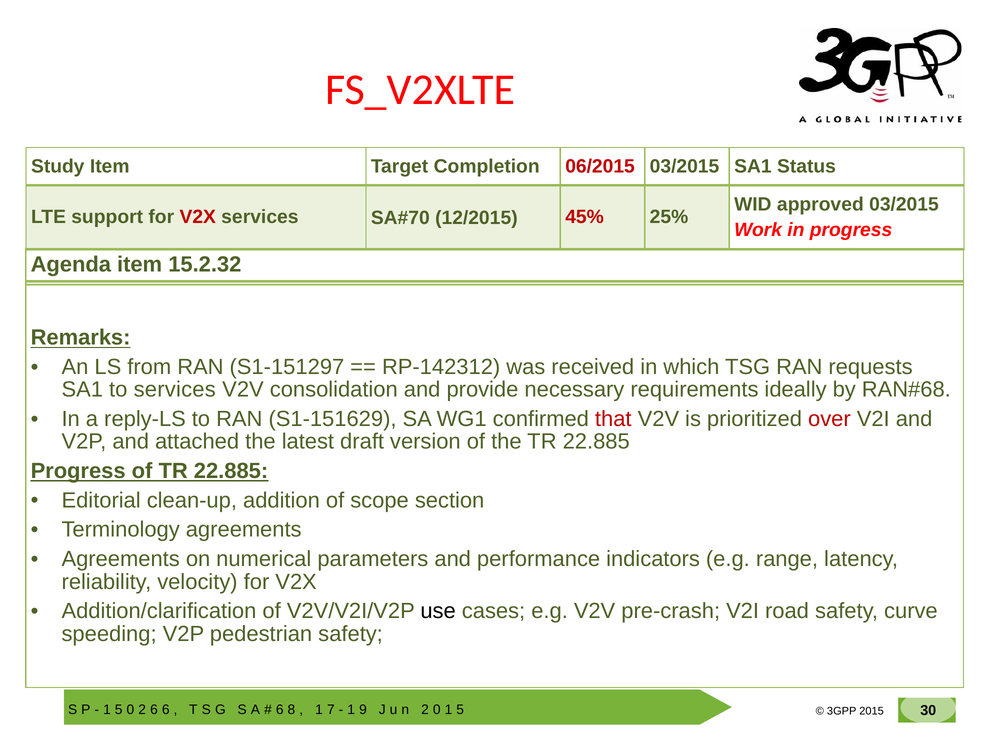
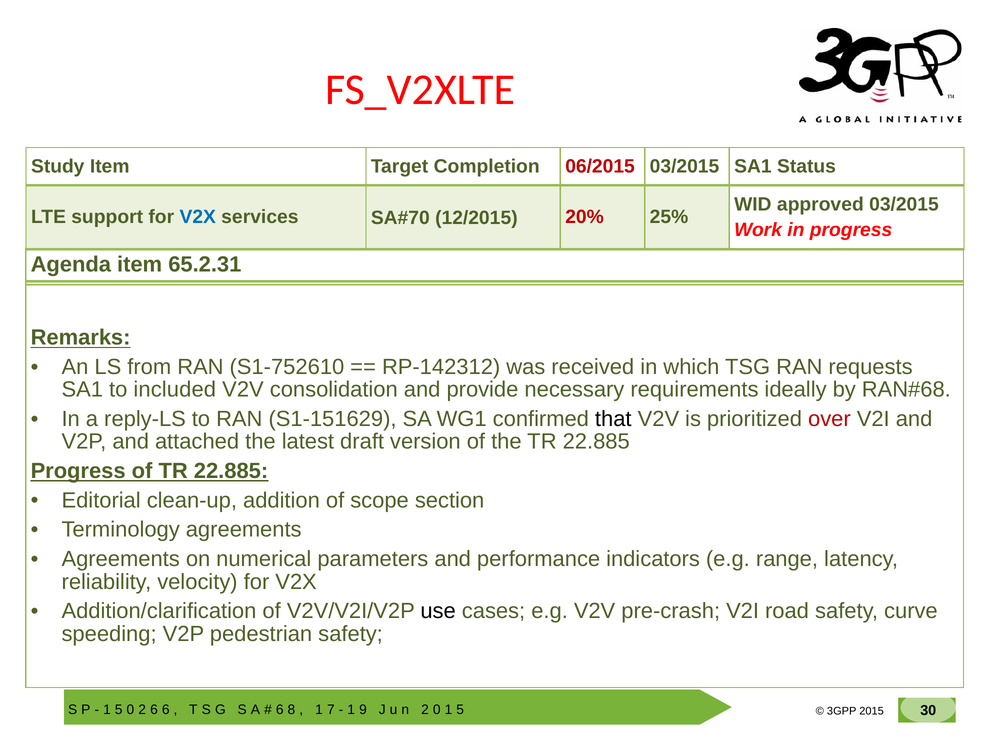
V2X colour: red -> blue (198, 217)
45%: 45% -> 20% (585, 217)
15.2.32: 15.2.32 -> 65.2.31 (205, 265)
S1-151297: S1-151297 -> S1-752610 (287, 367)
to services: services -> included (175, 390)
that colour: red -> black (613, 419)
